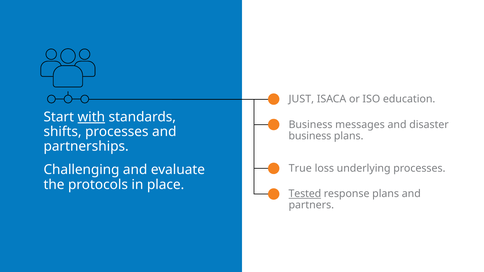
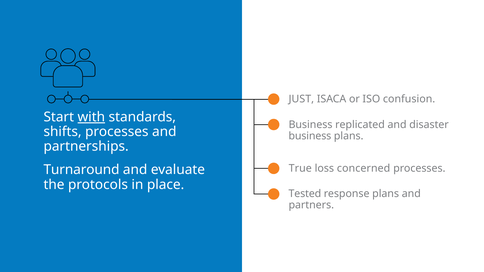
education: education -> confusion (409, 99)
messages: messages -> replicated (360, 125)
underlying: underlying -> concerned (364, 168)
Challenging: Challenging -> Turnaround (81, 170)
Tested underline: present -> none (305, 194)
